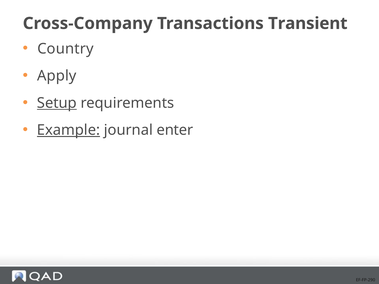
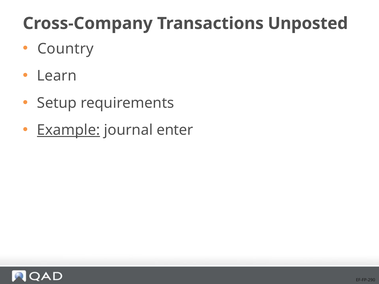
Transient: Transient -> Unposted (308, 23)
Apply: Apply -> Learn (57, 76)
Setup underline: present -> none (57, 103)
